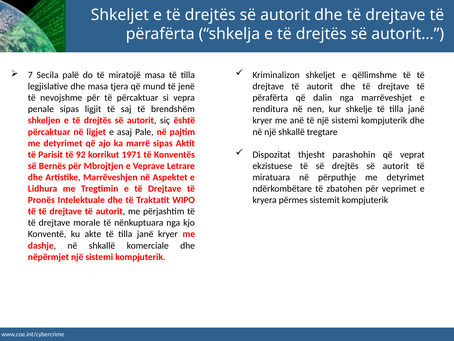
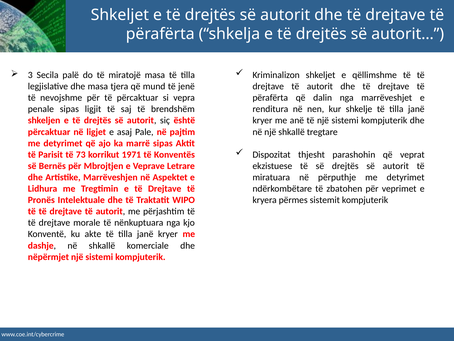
7: 7 -> 3 (30, 75)
92: 92 -> 73 (81, 154)
